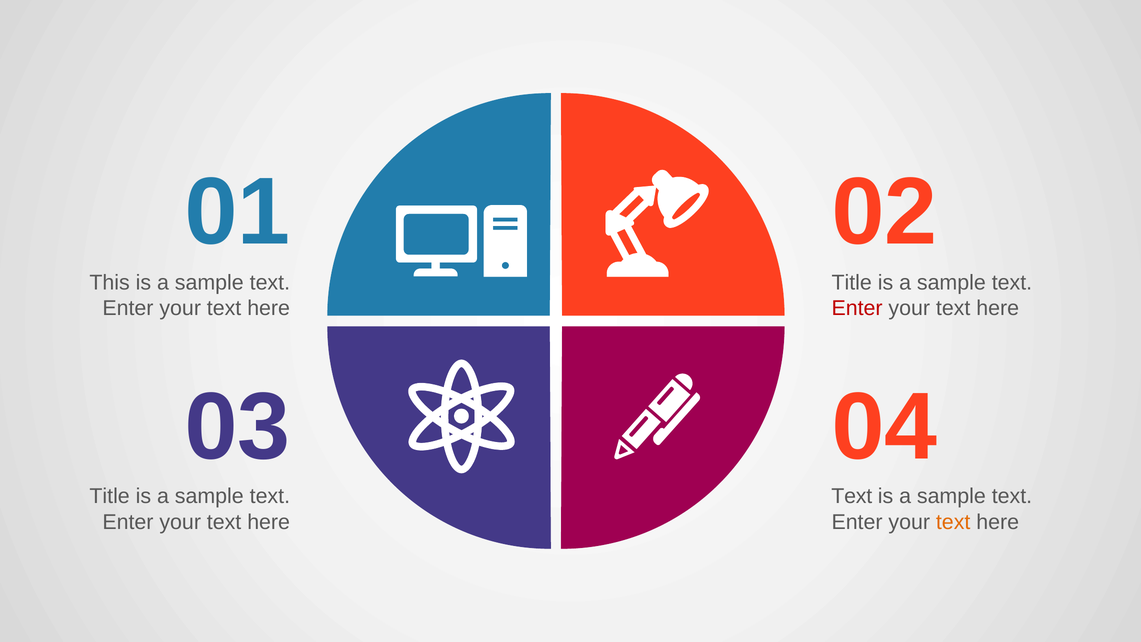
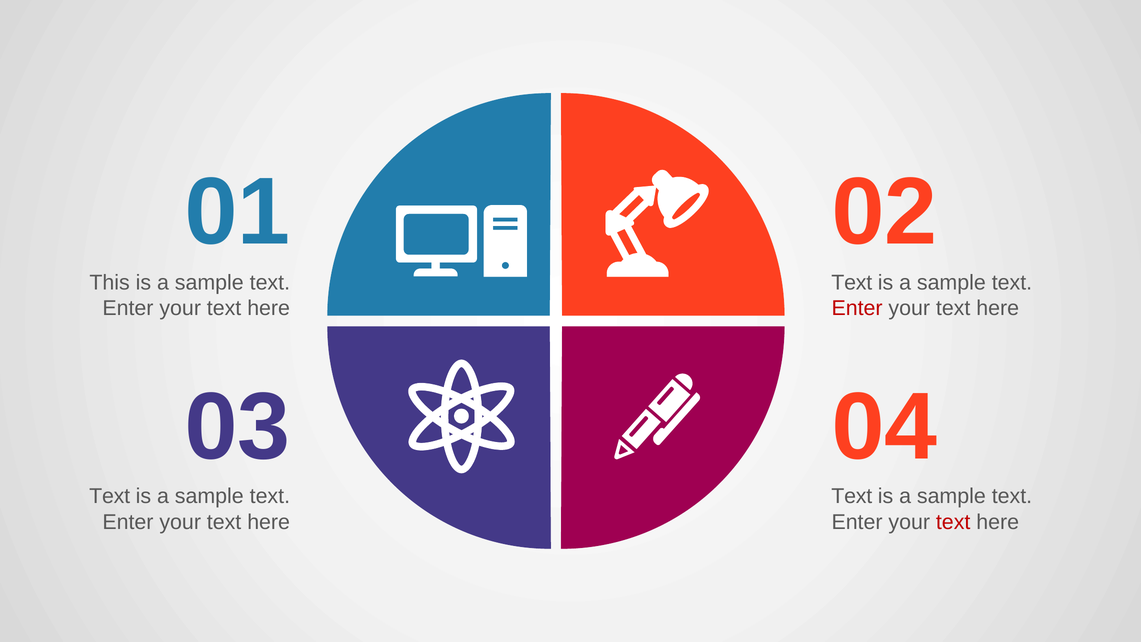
Title: Title -> Text (852, 283)
Title: Title -> Text (110, 496)
text colour: orange -> red (953, 522)
